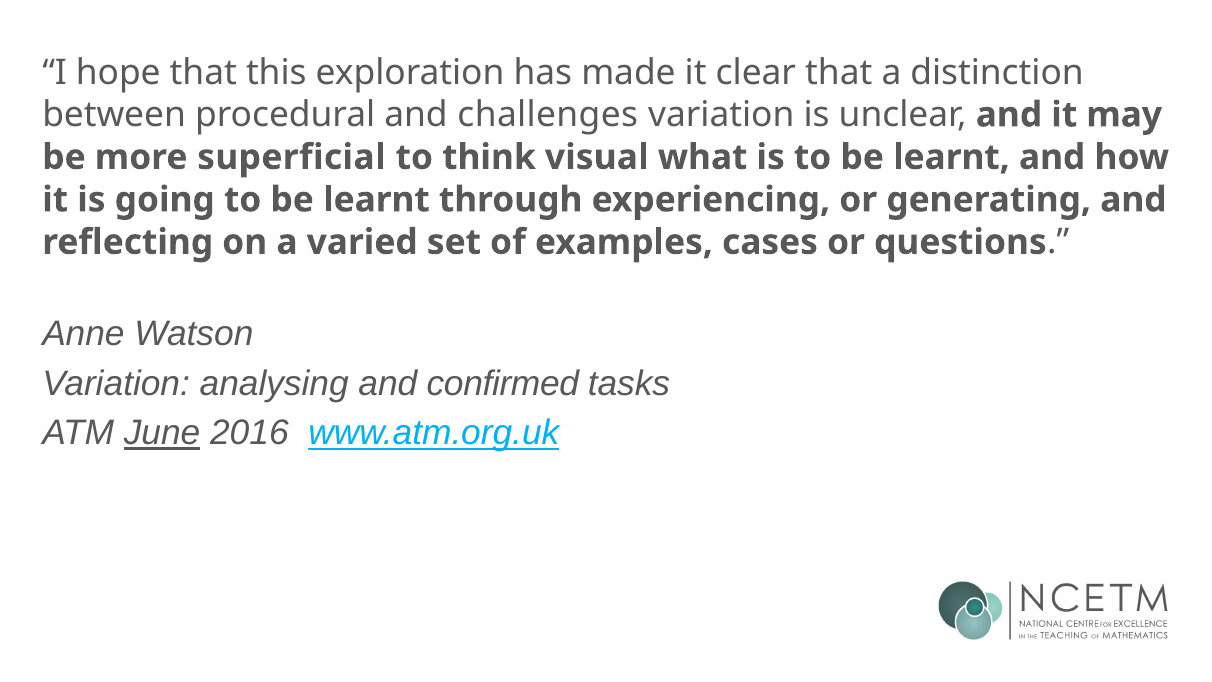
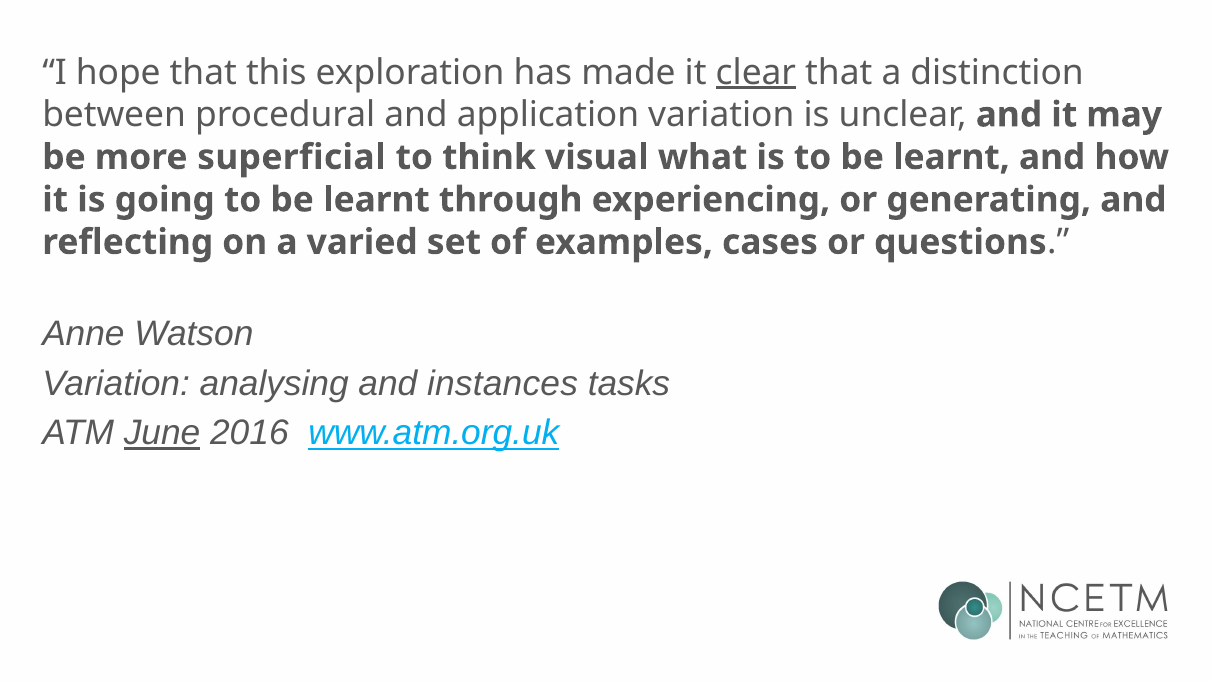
clear underline: none -> present (756, 72)
challenges: challenges -> application (548, 115)
confirmed: confirmed -> instances (503, 384)
